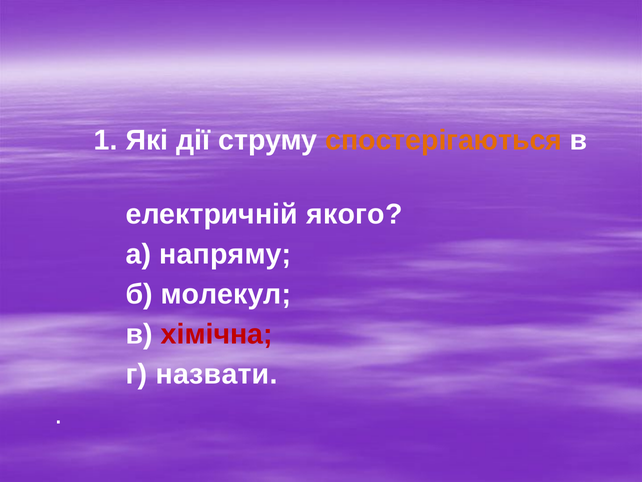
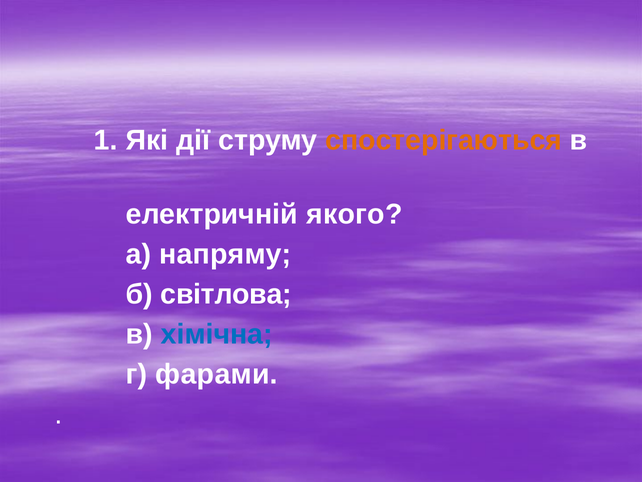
молекул: молекул -> світлова (226, 294)
хімічна colour: red -> blue (217, 334)
назвати: назвати -> фарами (217, 374)
